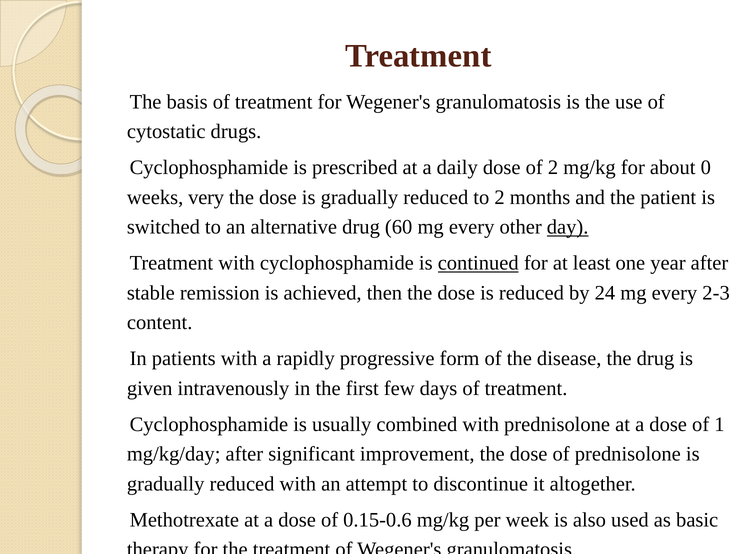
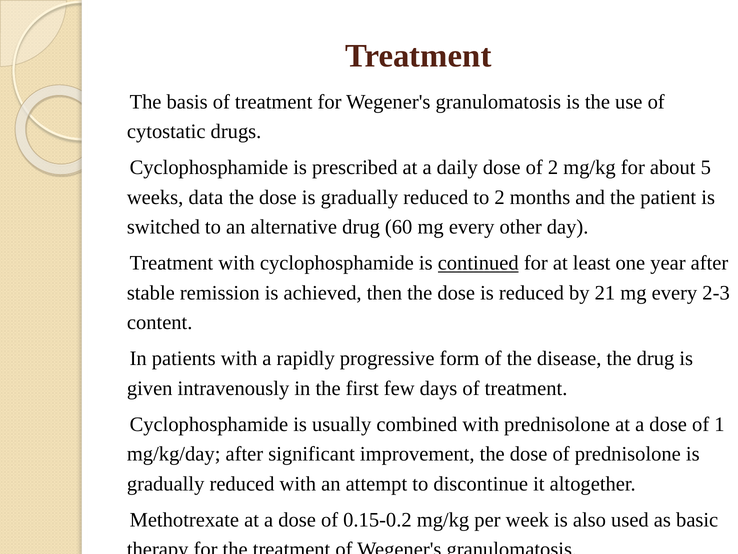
0: 0 -> 5 (706, 167)
very: very -> data (206, 197)
day underline: present -> none (568, 227)
24: 24 -> 21 (605, 293)
0.15-0.6: 0.15-0.6 -> 0.15-0.2 (377, 519)
